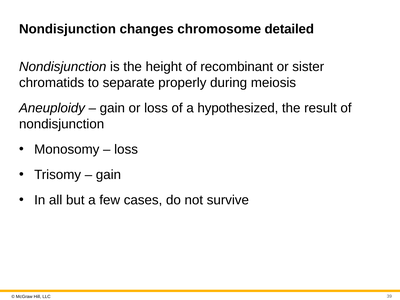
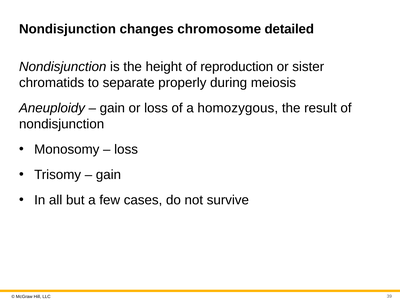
recombinant: recombinant -> reproduction (237, 67)
hypothesized: hypothesized -> homozygous (238, 108)
